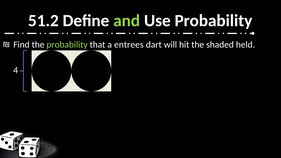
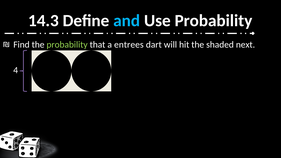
51.2: 51.2 -> 14.3 (43, 21)
and colour: light green -> light blue (127, 21)
held: held -> next (245, 45)
